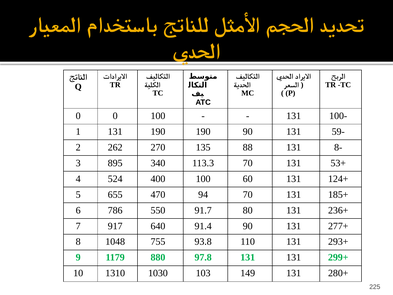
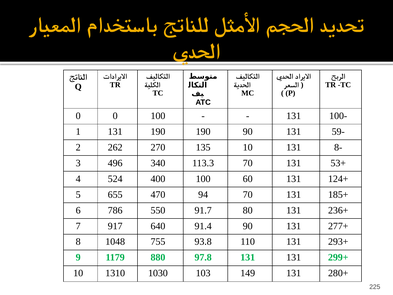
135 88: 88 -> 10 (248, 147)
895: 895 -> 496 (115, 163)
